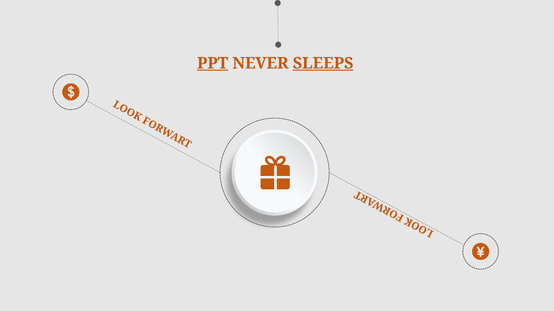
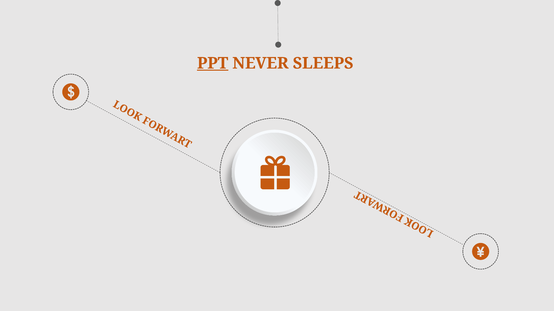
SLEEPS underline: present -> none (323, 63)
